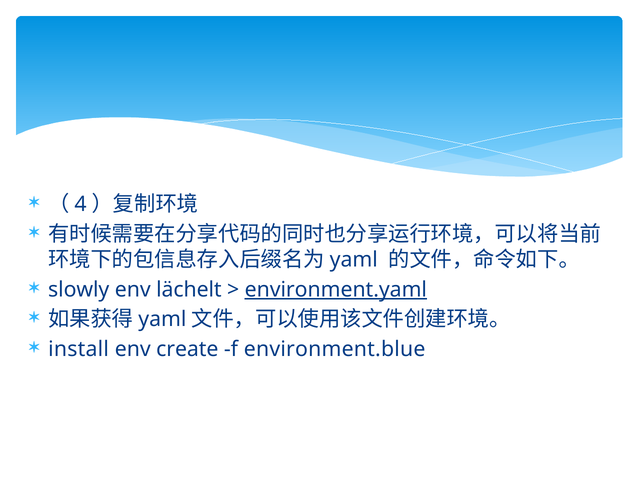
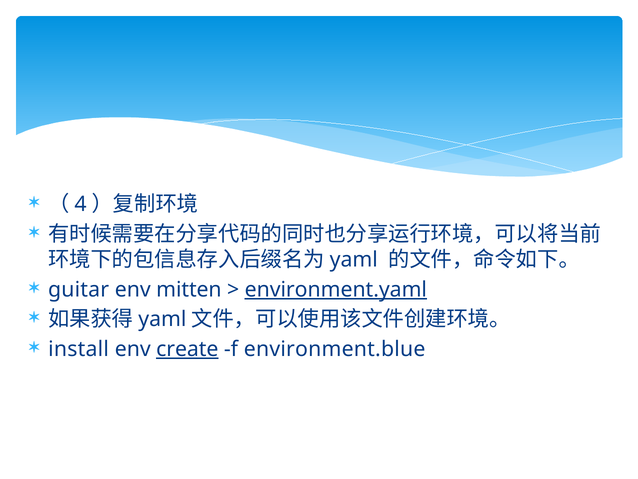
slowly: slowly -> guitar (79, 289)
lächelt: lächelt -> mitten (189, 289)
create underline: none -> present (187, 349)
